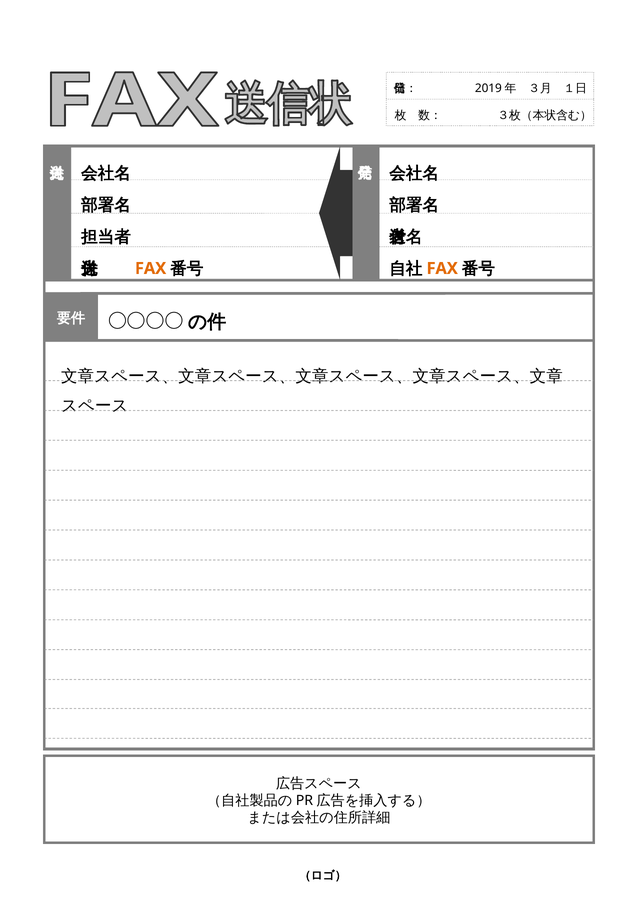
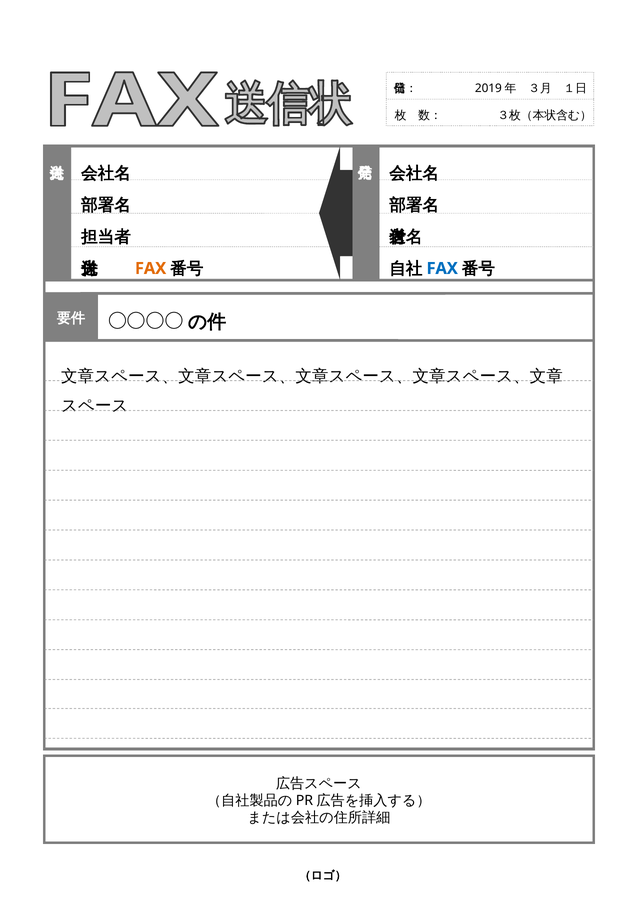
FAX colour: orange -> blue (442, 268)
